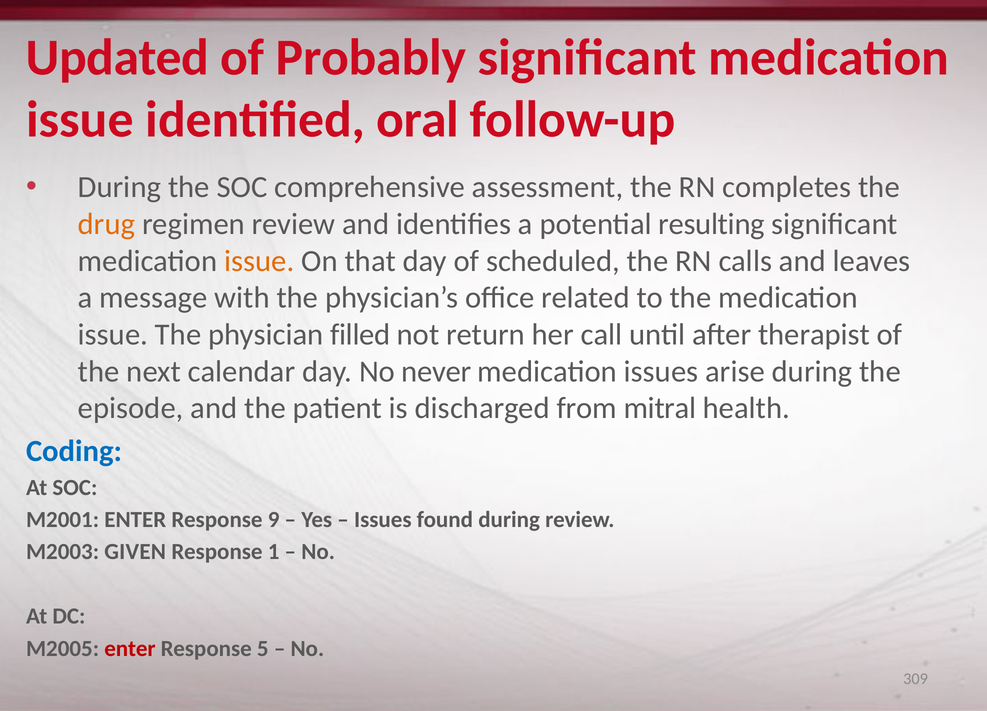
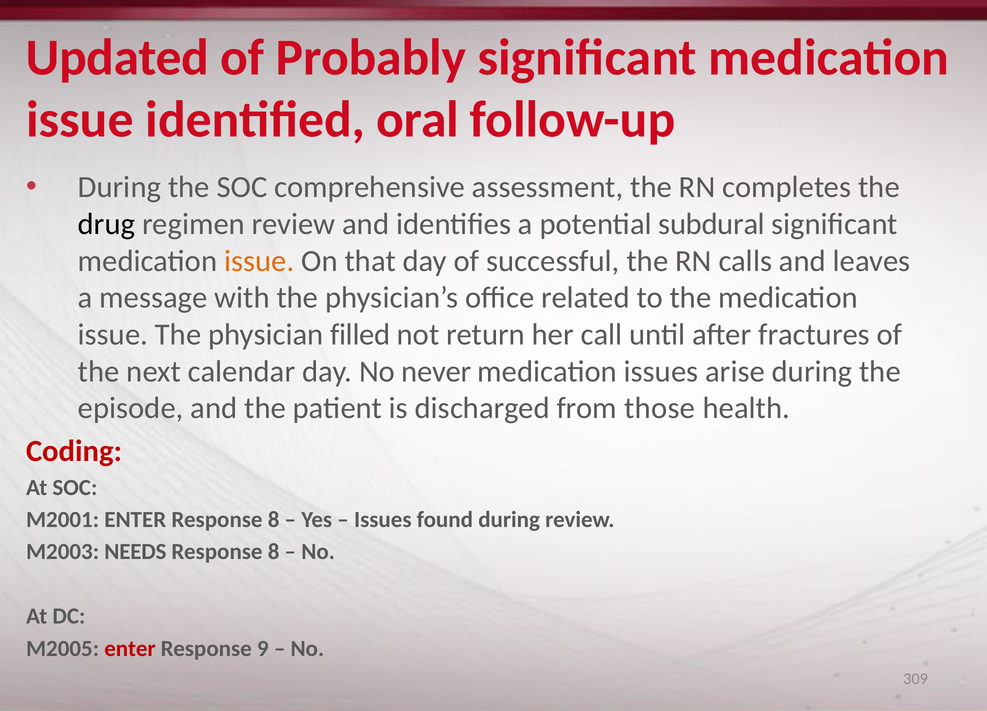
drug colour: orange -> black (107, 224)
resulting: resulting -> subdural (712, 224)
scheduled: scheduled -> successful (553, 261)
therapist: therapist -> fractures (814, 335)
mitral: mitral -> those (660, 408)
Coding colour: blue -> red (74, 451)
ENTER Response 9: 9 -> 8 (274, 520)
GIVEN: GIVEN -> NEEDS (135, 552)
1: 1 -> 8 (274, 552)
5: 5 -> 9 (263, 648)
